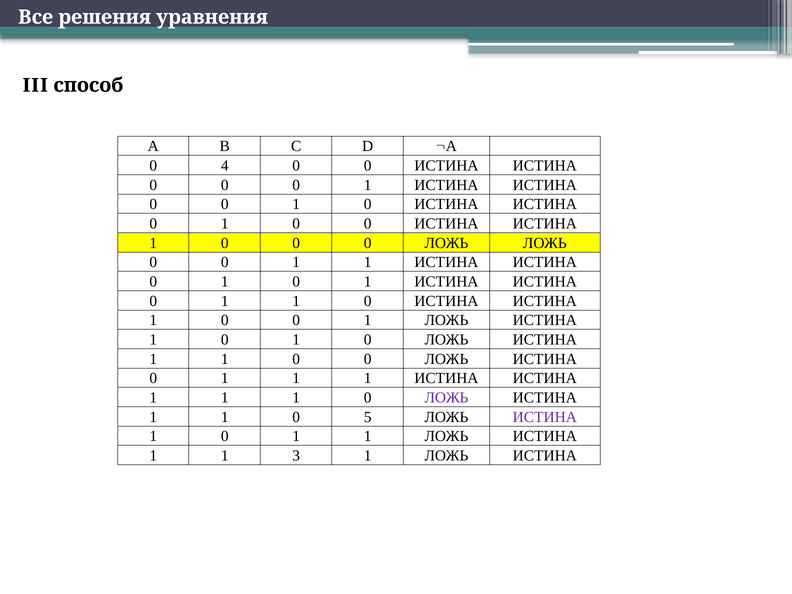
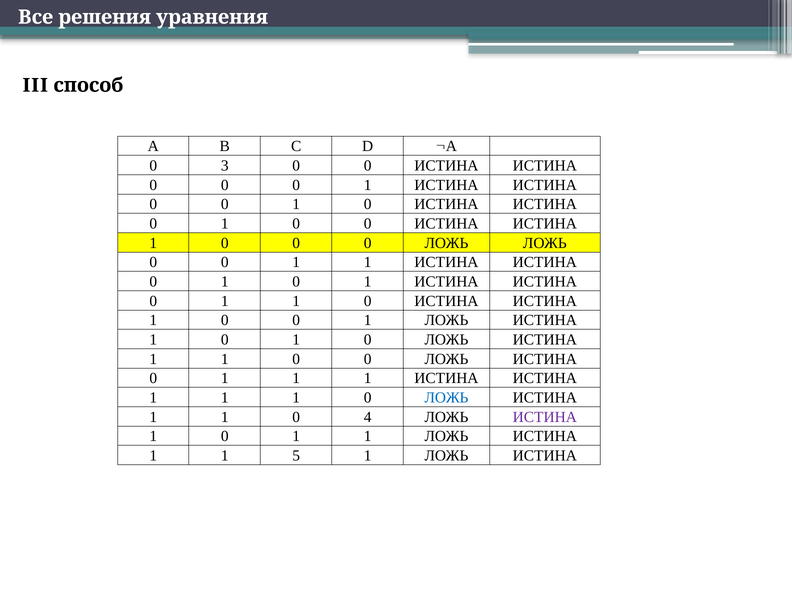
4: 4 -> 3 (225, 166)
ЛОЖЬ colour: purple -> blue (447, 398)
5: 5 -> 4 (368, 417)
3: 3 -> 5 (296, 456)
